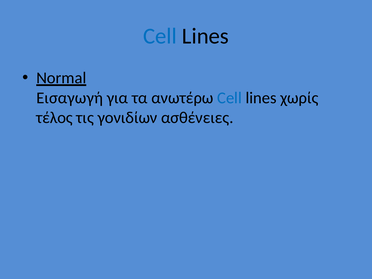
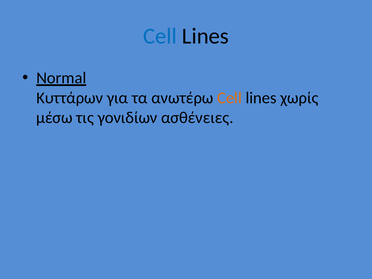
Εισαγωγή: Εισαγωγή -> Κυττάρων (70, 98)
Cell colour: blue -> orange (229, 98)
τέλος: τέλος -> μέσω (54, 118)
